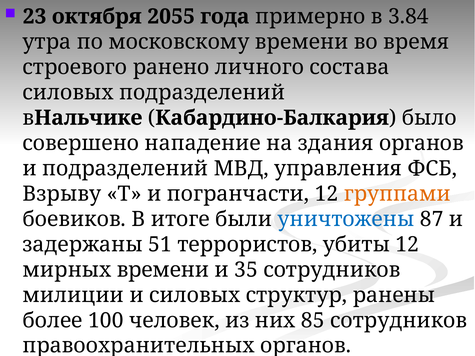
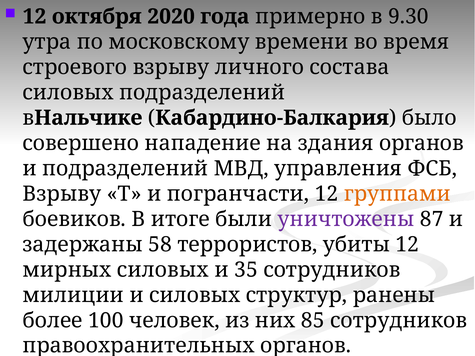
23: 23 -> 12 (34, 17)
2055: 2055 -> 2020 (171, 17)
3.84: 3.84 -> 9.30 (408, 17)
строевого ранено: ранено -> взрыву (171, 67)
уничтожены colour: blue -> purple (346, 219)
51: 51 -> 58 (160, 245)
мирных времени: времени -> силовых (163, 270)
